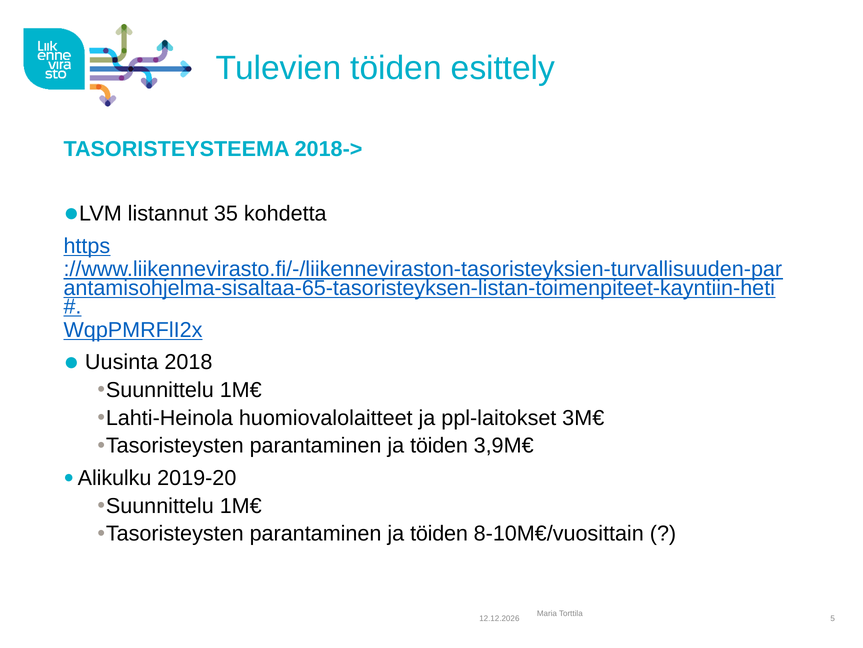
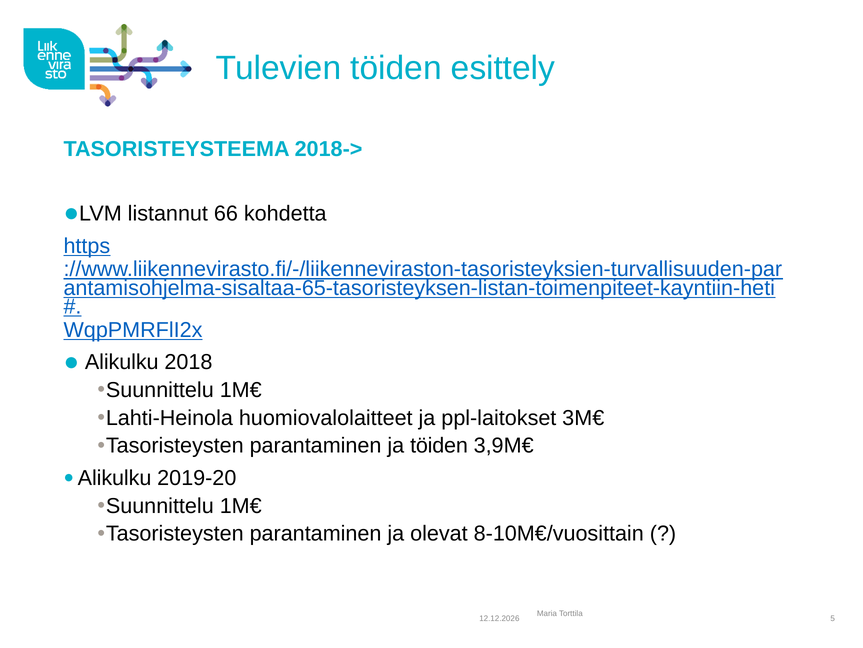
35: 35 -> 66 (226, 213)
Uusinta: Uusinta -> Alikulku (122, 362)
töiden: töiden -> olevat (439, 533)
